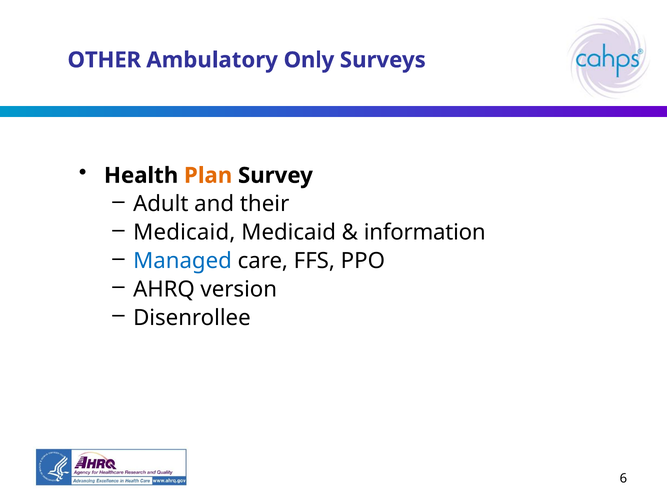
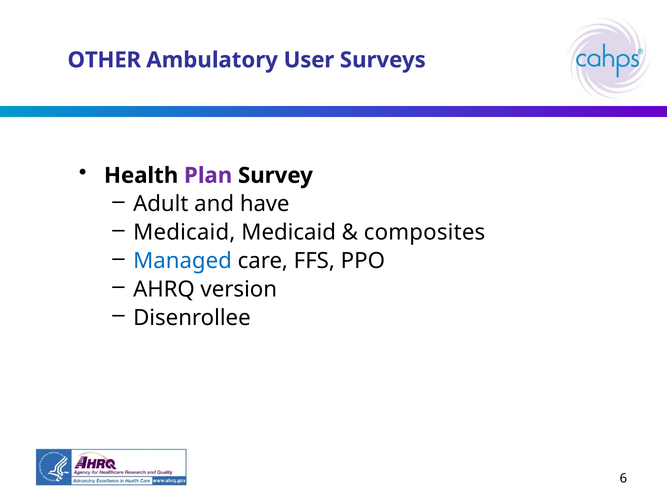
Only: Only -> User (309, 60)
Plan colour: orange -> purple (208, 175)
their: their -> have (265, 204)
information: information -> composites (425, 232)
